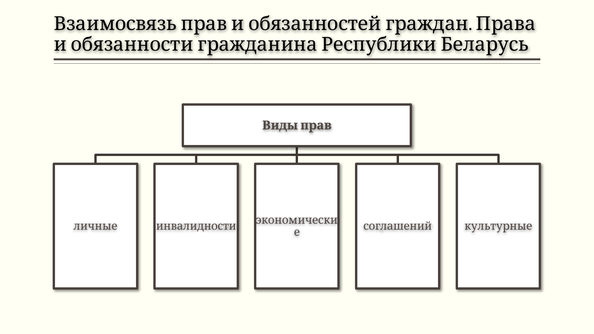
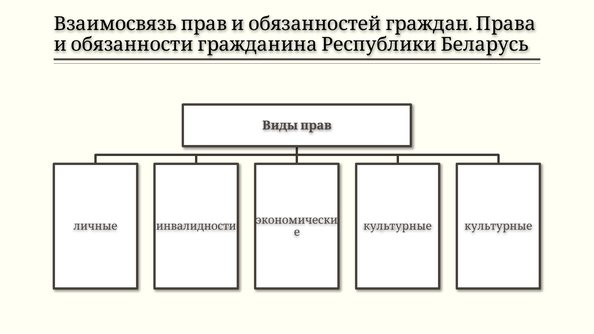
соглашений: соглашений -> культурные (398, 226)
